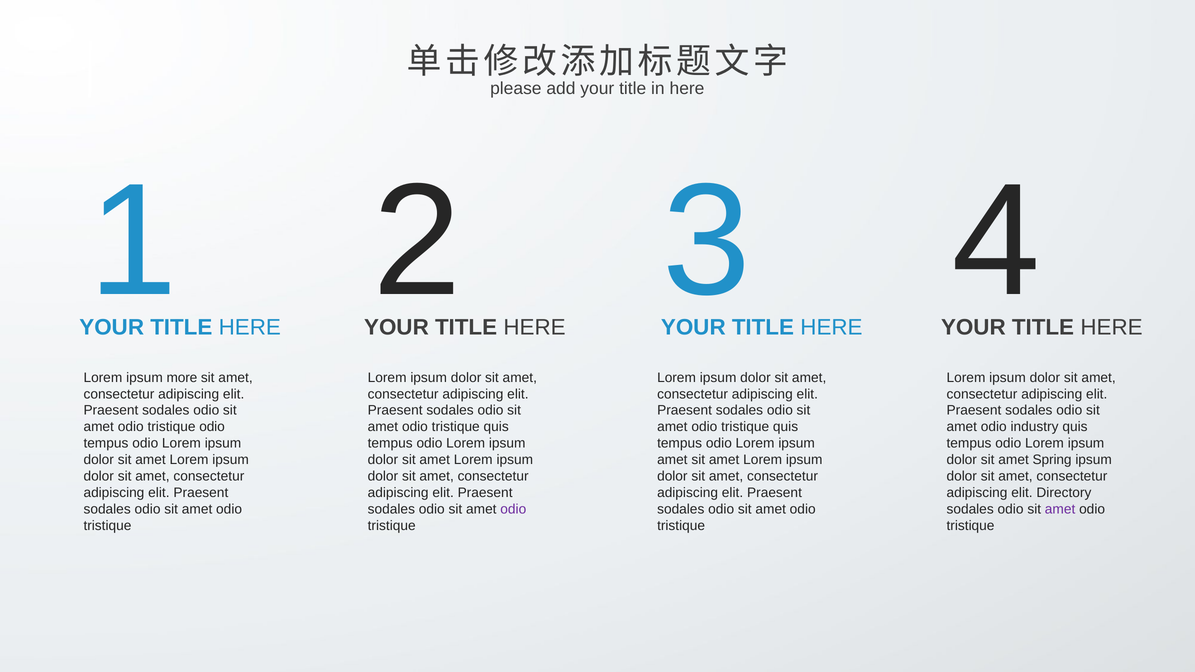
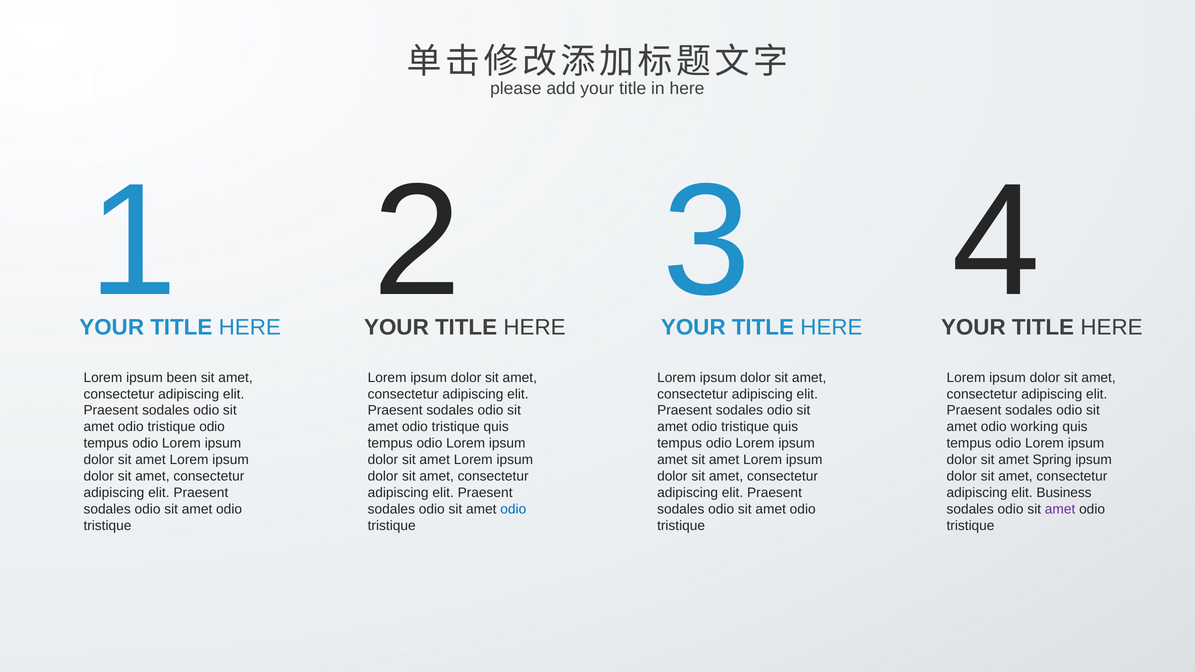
more: more -> been (182, 378)
industry: industry -> working (1034, 427)
Directory: Directory -> Business (1064, 493)
odio colour: purple -> blue (513, 509)
